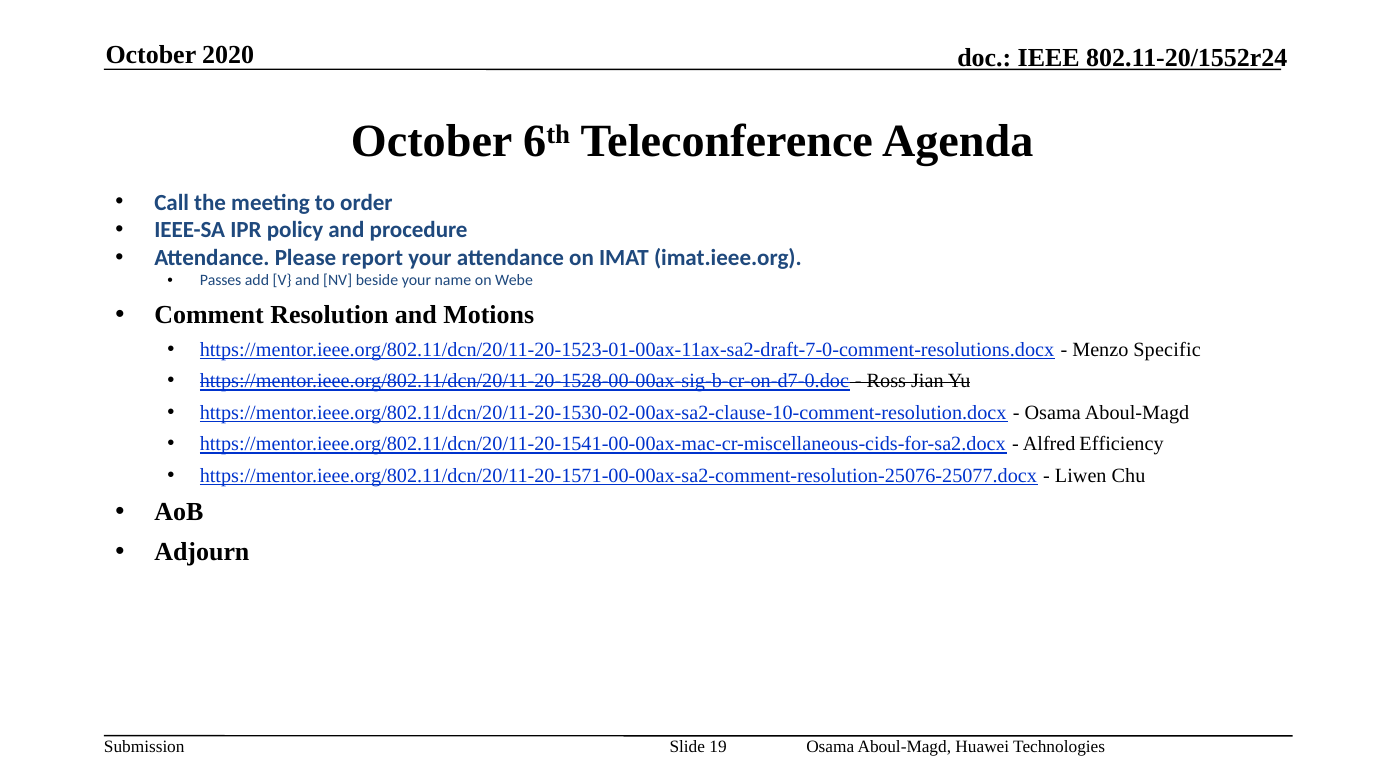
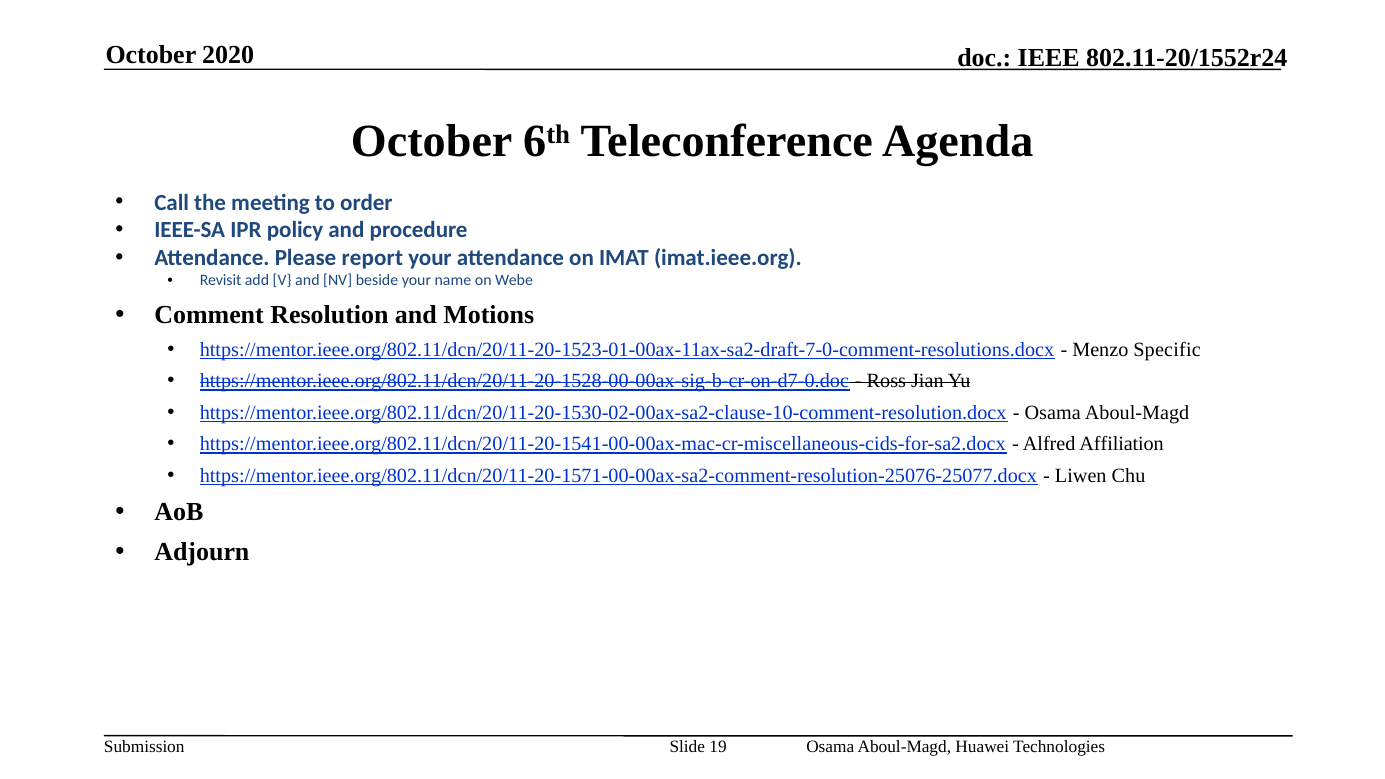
Passes: Passes -> Revisit (221, 281)
Efficiency: Efficiency -> Affiliation (1122, 444)
